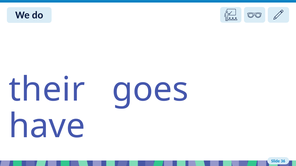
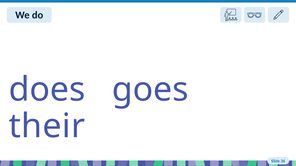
their: their -> does (47, 90)
have: have -> their (47, 127)
